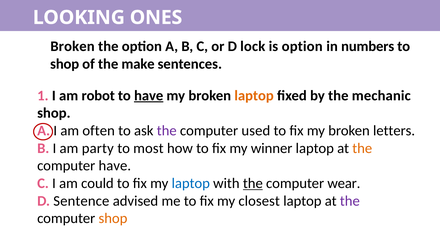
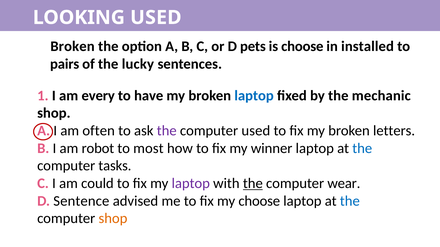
LOOKING ONES: ONES -> USED (156, 18)
lock: lock -> pets (253, 47)
is option: option -> choose (302, 47)
numbers: numbers -> installed (368, 47)
shop: shop -> pairs (65, 64)
make: make -> lucky (138, 64)
robot: robot -> every (98, 96)
have underline: present -> none (149, 96)
laptop colour: orange -> blue (254, 96)
party: party -> robot (98, 149)
the colour: orange -> blue (362, 149)
computer have: have -> tasks (115, 166)
laptop colour: blue -> purple (191, 184)
my closest: closest -> choose (259, 201)
the colour: purple -> blue (350, 201)
